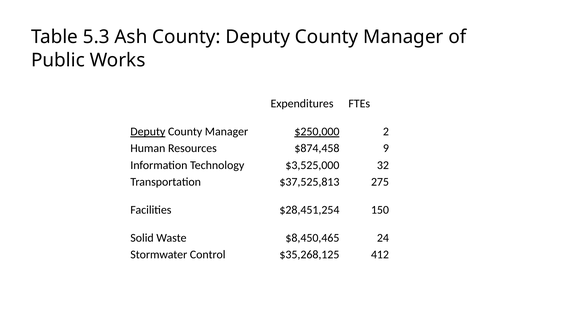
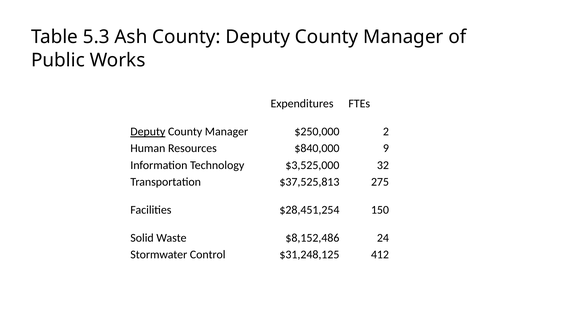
$250,000 underline: present -> none (317, 132)
$874,458: $874,458 -> $840,000 (317, 148)
$8,450,465: $8,450,465 -> $8,152,486 (312, 238)
$35,268,125: $35,268,125 -> $31,248,125 (309, 254)
